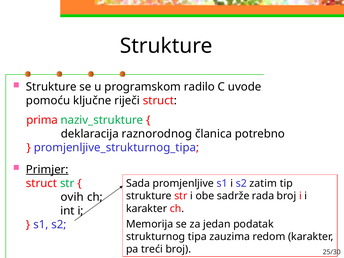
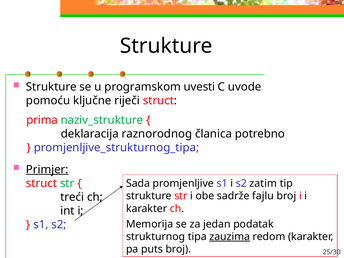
radilo: radilo -> uvesti (199, 87)
rada: rada -> fajlu (263, 196)
ovih: ovih -> treći (72, 197)
zauzima underline: none -> present (230, 237)
treći: treći -> puts (152, 249)
